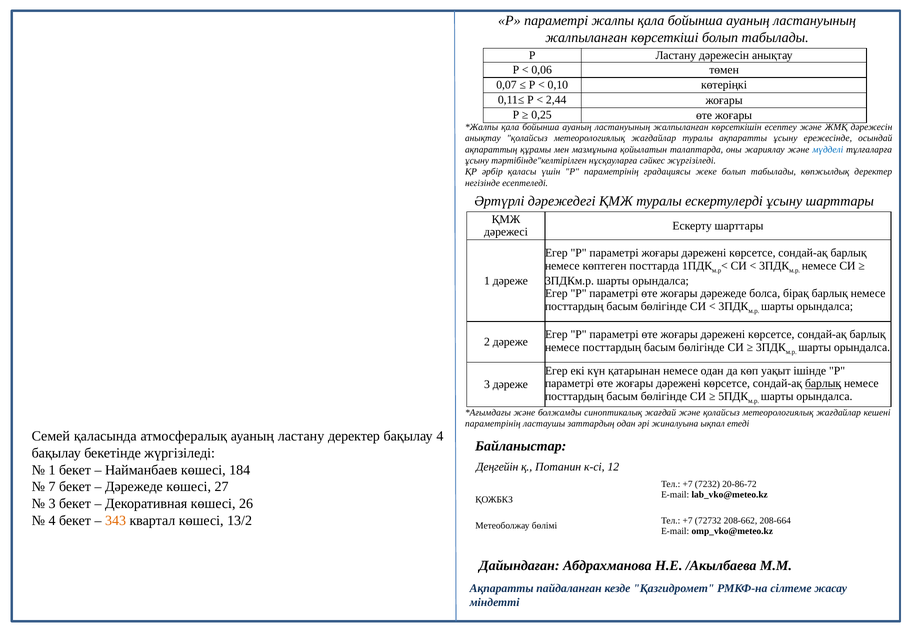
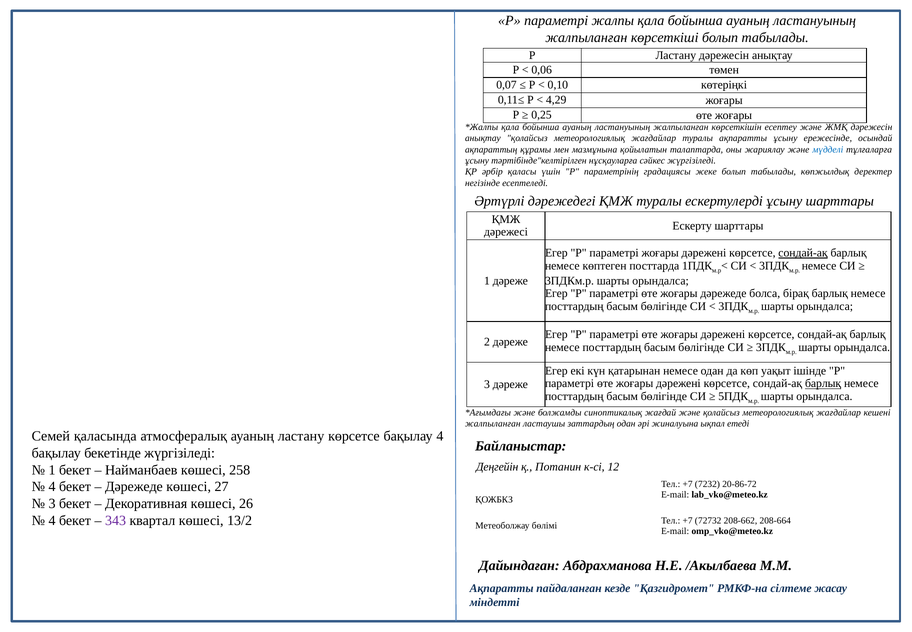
2,44: 2,44 -> 4,29 (556, 100)
сондай-ақ underline: none -> present (803, 253)
параметрінің: параметрінің -> жалпыланған (493, 423)
ластану деректер: деректер -> көрсетсе (354, 436)
184: 184 -> 258 (240, 470)
7: 7 -> 4 (52, 486)
343 colour: orange -> purple (116, 520)
